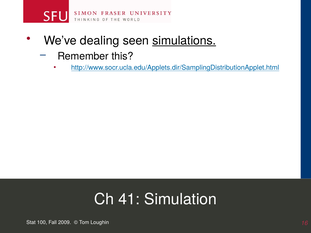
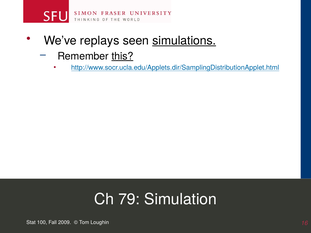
dealing: dealing -> replays (100, 41)
this underline: none -> present (122, 56)
41: 41 -> 79 (129, 199)
